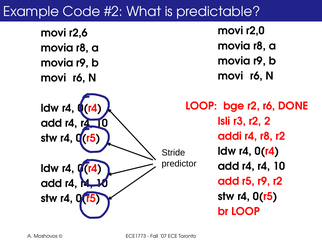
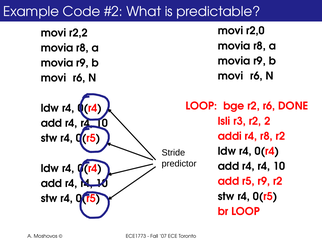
r2,6: r2,6 -> r2,2 (78, 33)
